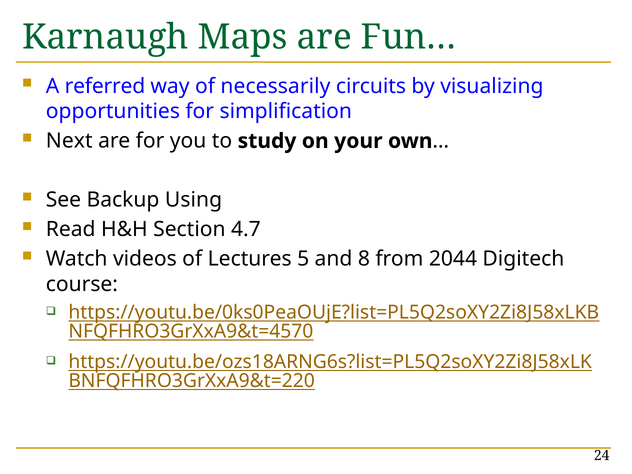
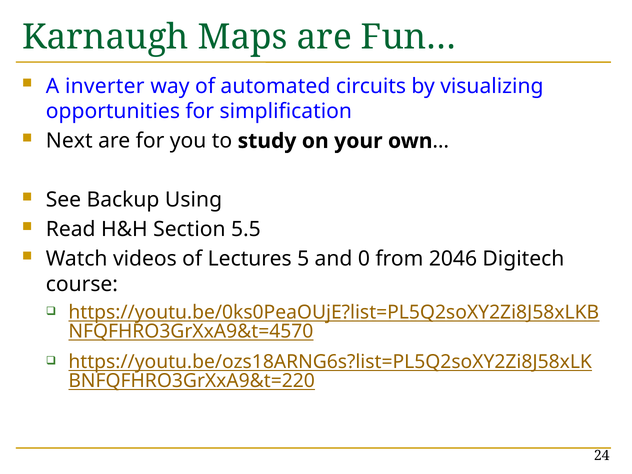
referred: referred -> inverter (105, 86)
necessarily: necessarily -> automated (275, 86)
4.7: 4.7 -> 5.5 (246, 229)
8: 8 -> 0 (364, 259)
2044: 2044 -> 2046 (453, 259)
